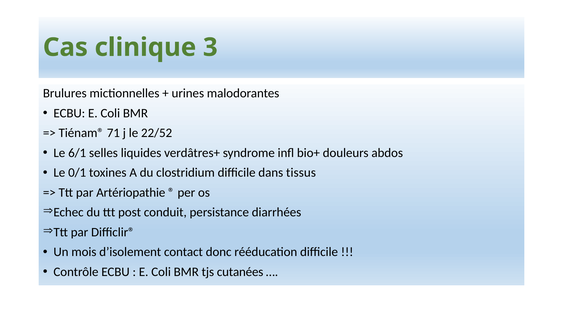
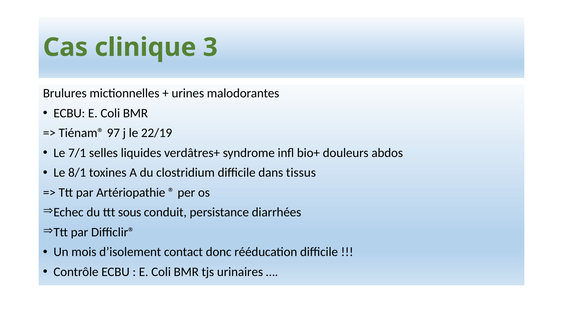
71: 71 -> 97 (113, 133)
22/52: 22/52 -> 22/19 (157, 133)
6/1: 6/1 -> 7/1 (77, 153)
0/1: 0/1 -> 8/1 (77, 172)
post: post -> sous (130, 212)
cutanées: cutanées -> urinaires (240, 271)
